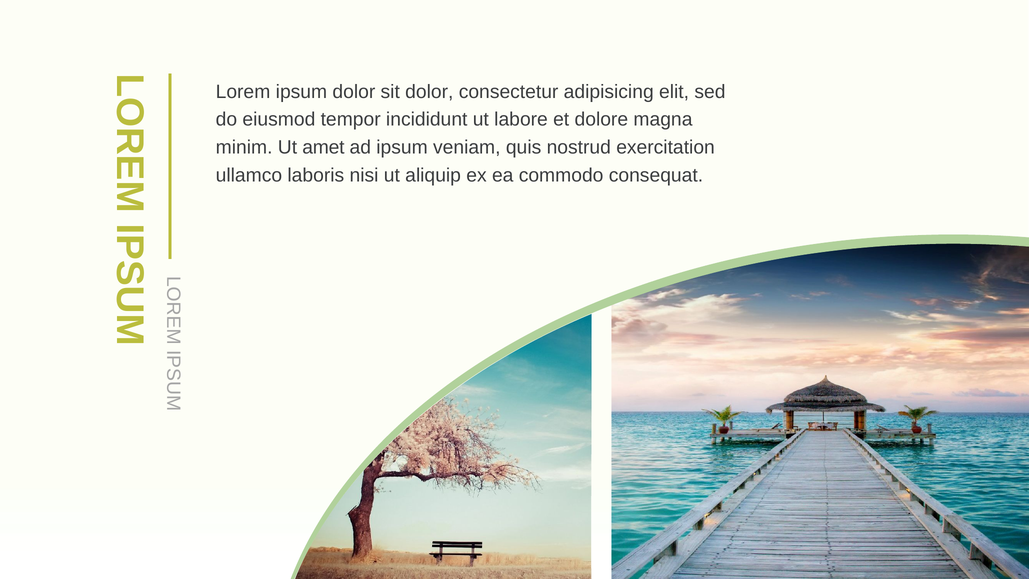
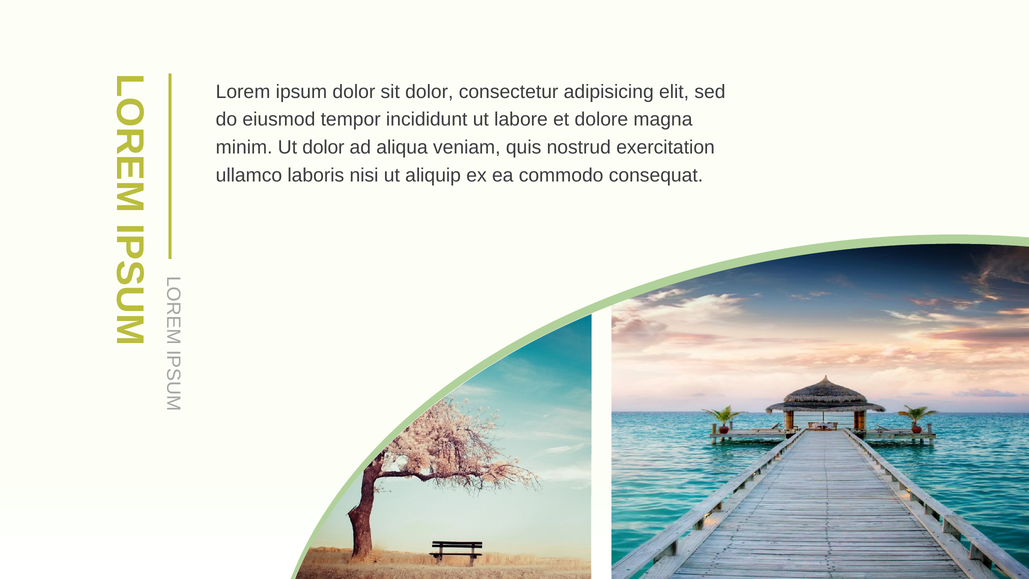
Ut amet: amet -> dolor (323, 147)
ad ipsum: ipsum -> aliqua (402, 147)
